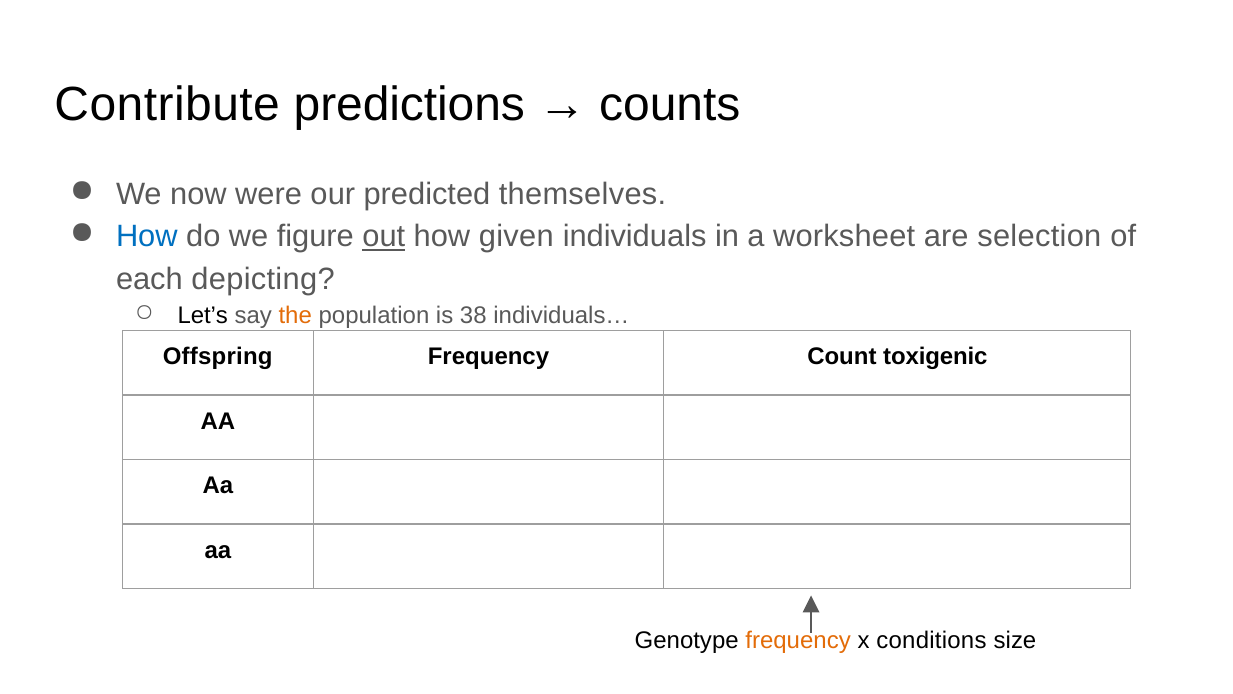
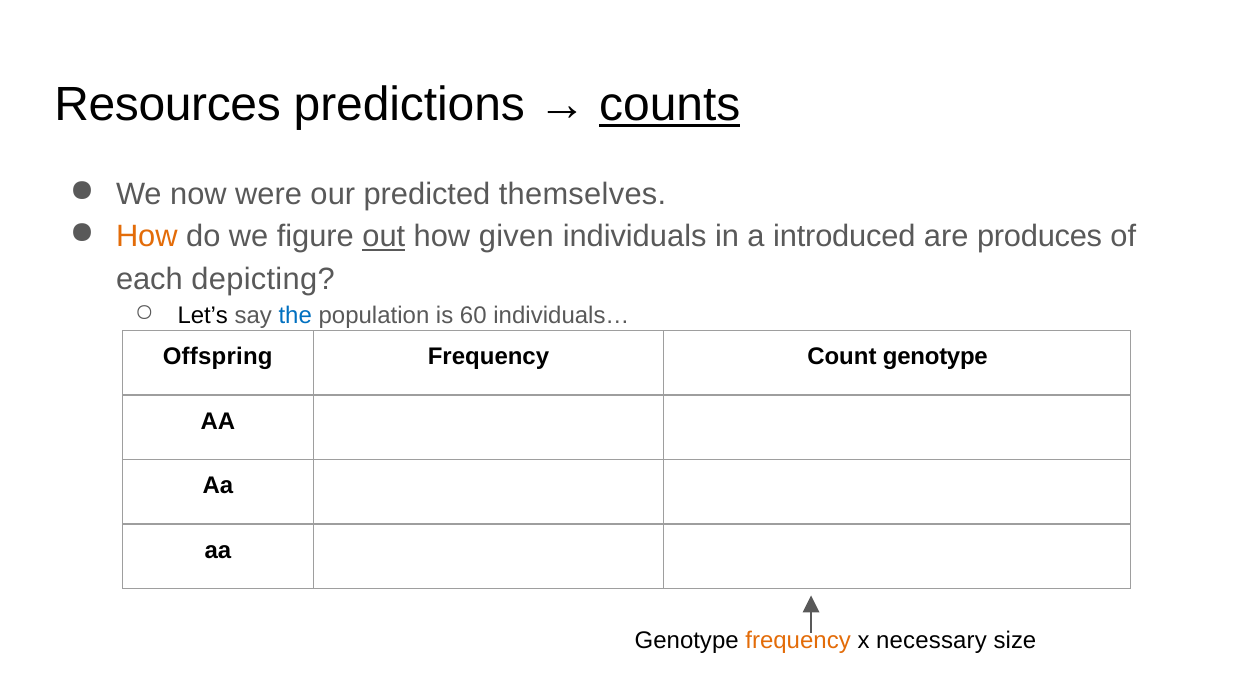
Contribute: Contribute -> Resources (168, 104)
counts underline: none -> present (670, 104)
How colour: blue -> orange (147, 236)
worksheet: worksheet -> introduced (844, 236)
selection: selection -> produces (1040, 236)
the colour: orange -> blue (295, 316)
38: 38 -> 60 (473, 316)
Count toxigenic: toxigenic -> genotype (935, 357)
conditions: conditions -> necessary (932, 640)
